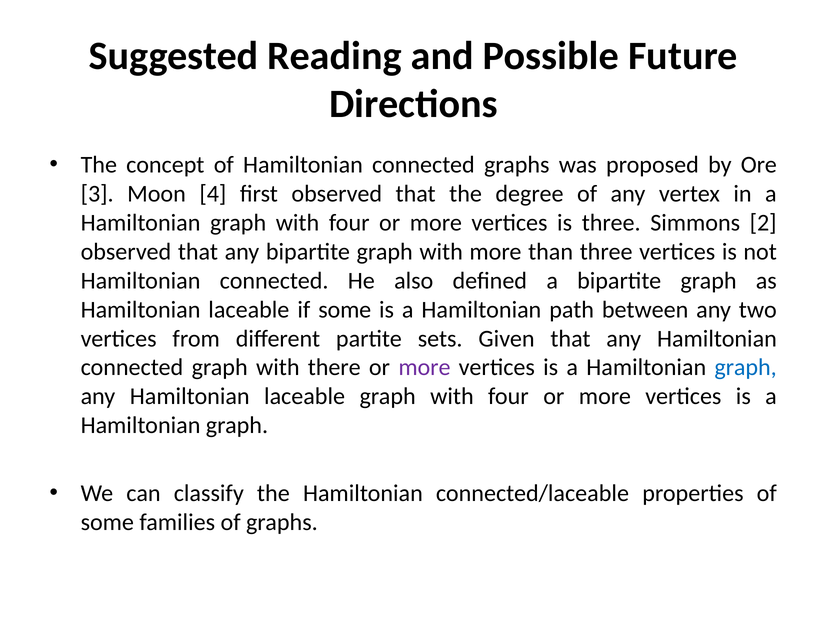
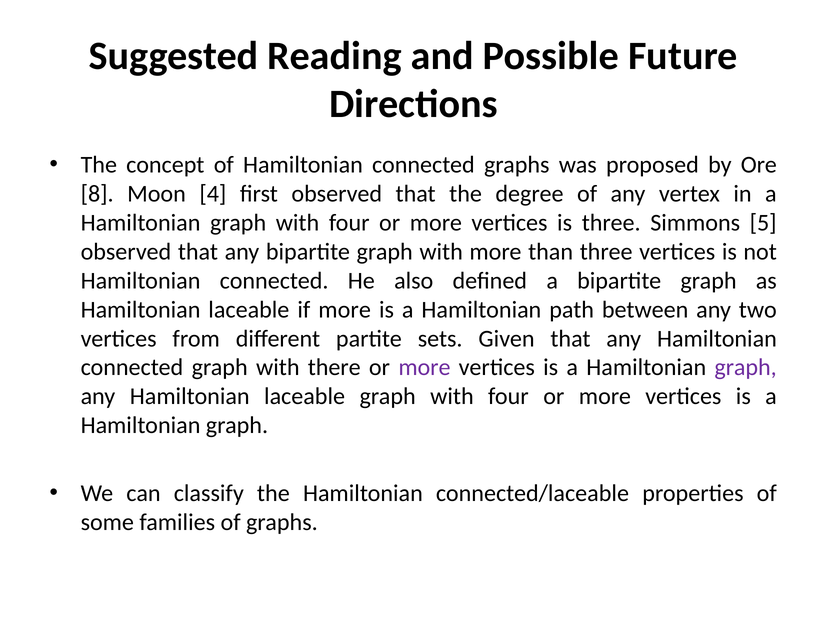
3: 3 -> 8 (97, 194)
2: 2 -> 5 (763, 223)
if some: some -> more (345, 310)
graph colour: blue -> purple (746, 368)
